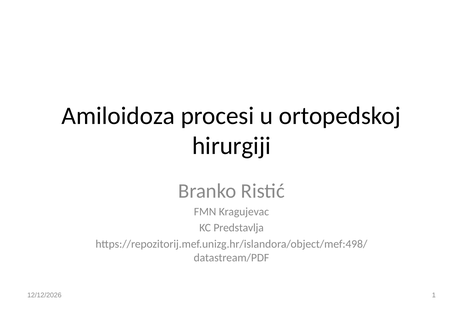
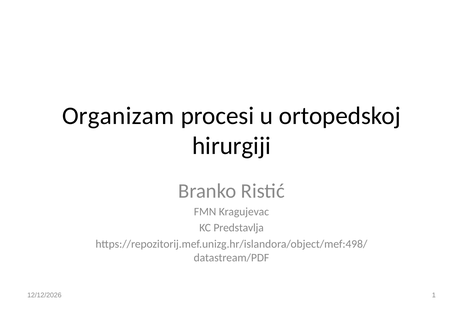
Amiloidoza: Amiloidoza -> Organizam (118, 116)
